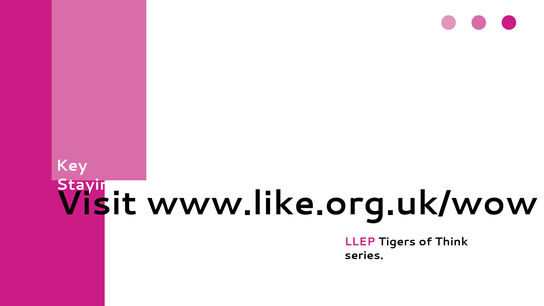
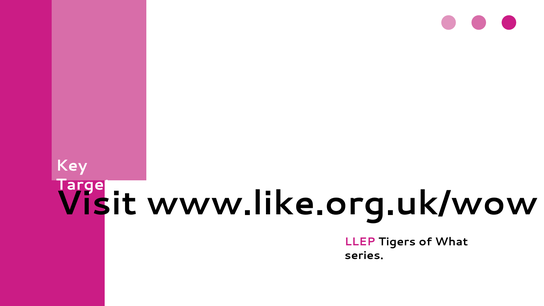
Staying: Staying -> Targets (88, 185)
Think: Think -> What (451, 242)
